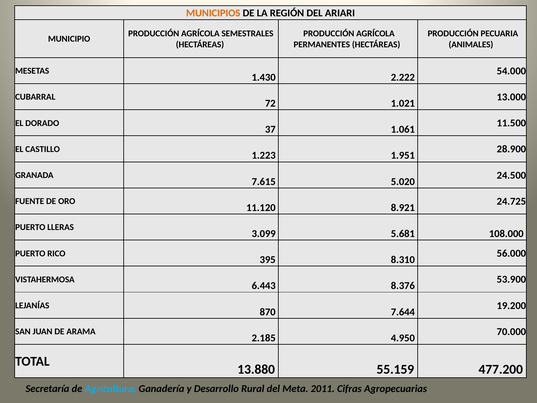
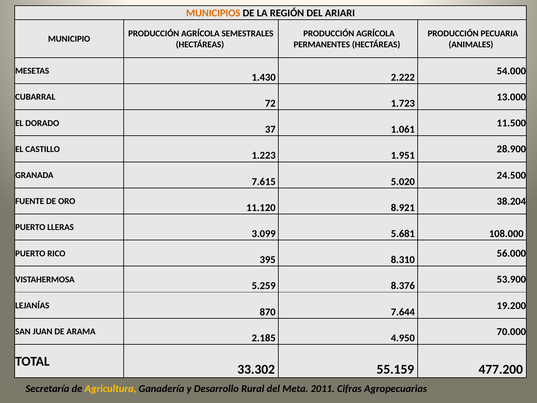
1.021: 1.021 -> 1.723 (403, 103)
24.725: 24.725 -> 38.204 (511, 201)
6.443: 6.443 -> 5.259 (264, 286)
13.880: 13.880 -> 33.302 (256, 369)
Agricultura colour: light blue -> yellow (111, 389)
